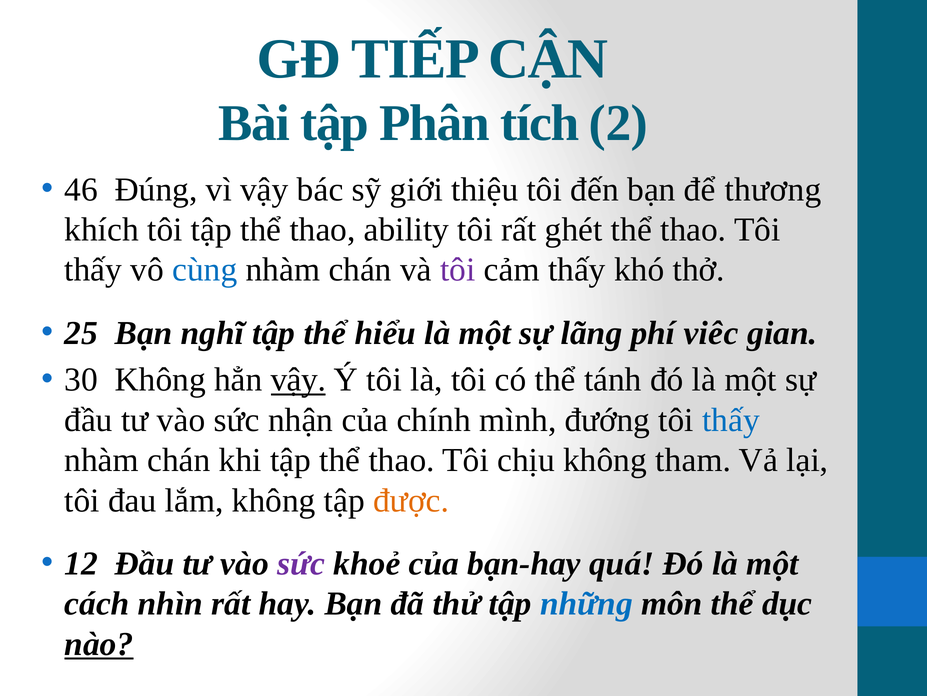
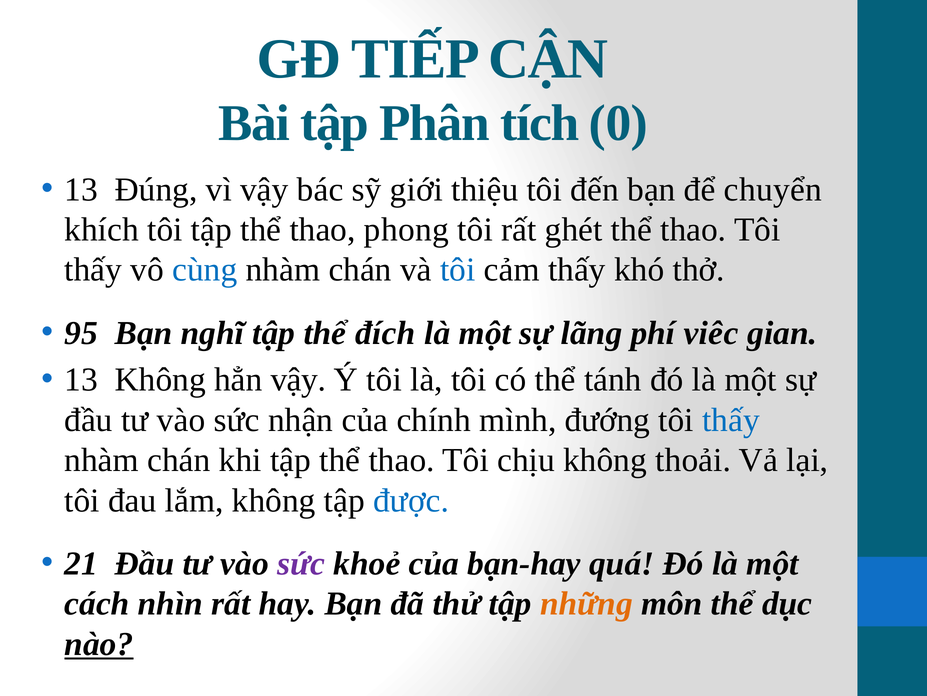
2: 2 -> 0 (619, 123)
46: 46 -> 13 (81, 189)
thương: thương -> chuyển (773, 189)
ability: ability -> phong (406, 229)
tôi colour: purple -> blue (458, 270)
25: 25 -> 95 (81, 333)
hiểu: hiểu -> đích (385, 333)
30: 30 -> 13 (81, 379)
vậy underline: present -> none (298, 379)
tham: tham -> thoải (693, 460)
được colour: orange -> blue (411, 500)
12: 12 -> 21 (81, 563)
những colour: blue -> orange (586, 603)
